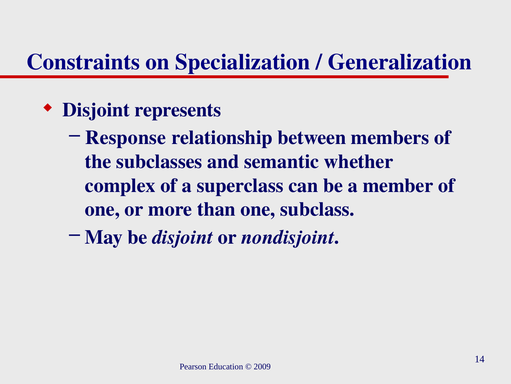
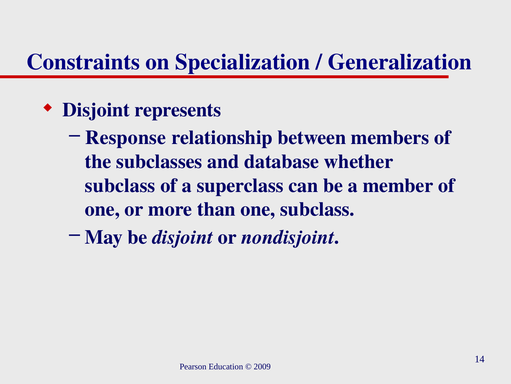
semantic: semantic -> database (282, 161)
complex: complex -> subclass (120, 185)
